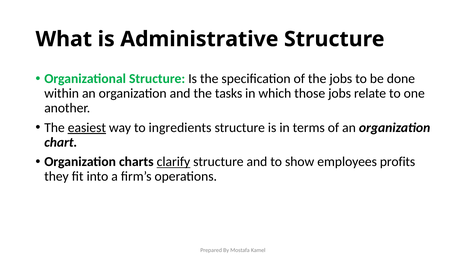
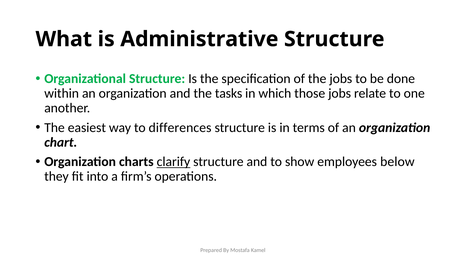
easiest underline: present -> none (87, 128)
ingredients: ingredients -> differences (180, 128)
profits: profits -> below (397, 162)
